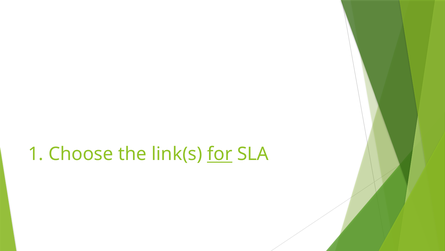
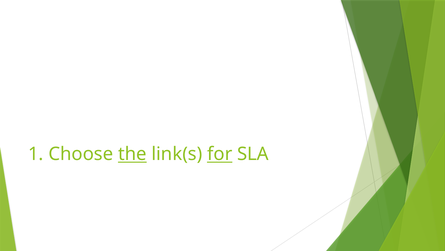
the underline: none -> present (132, 154)
